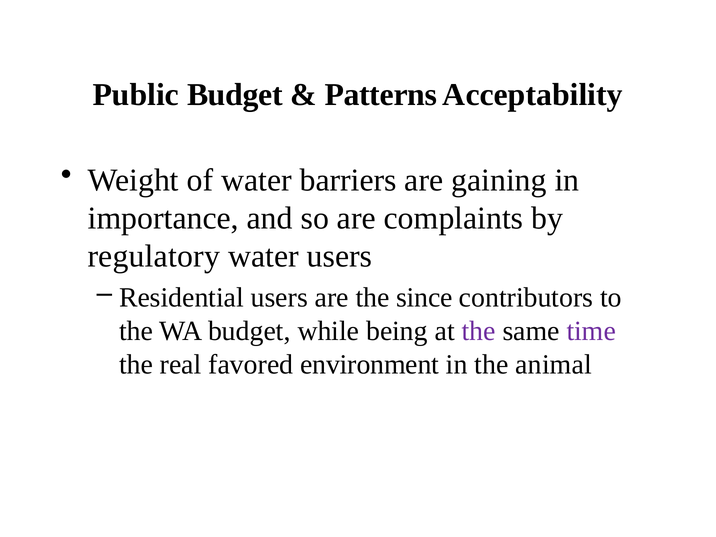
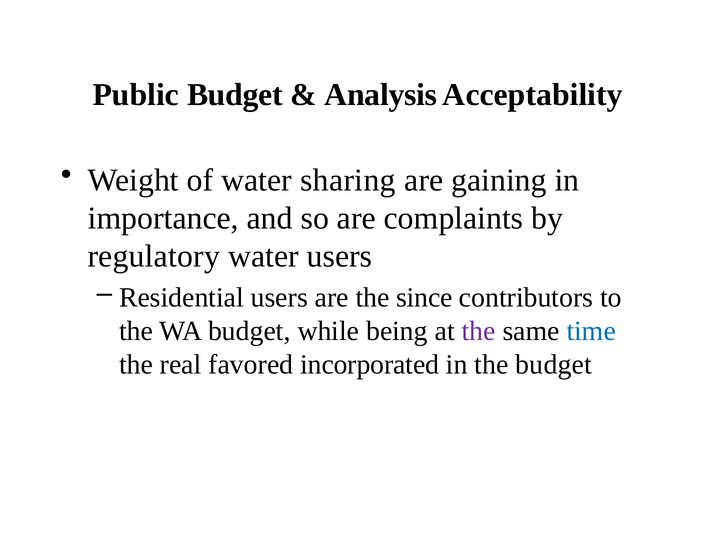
Patterns: Patterns -> Analysis (381, 95)
barriers: barriers -> sharing (348, 180)
time colour: purple -> blue (591, 331)
environment: environment -> incorporated (370, 364)
the animal: animal -> budget (554, 364)
